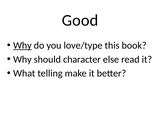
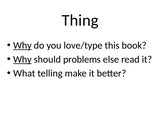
Good: Good -> Thing (80, 20)
Why underline: none -> present (22, 59)
character: character -> problems (82, 59)
